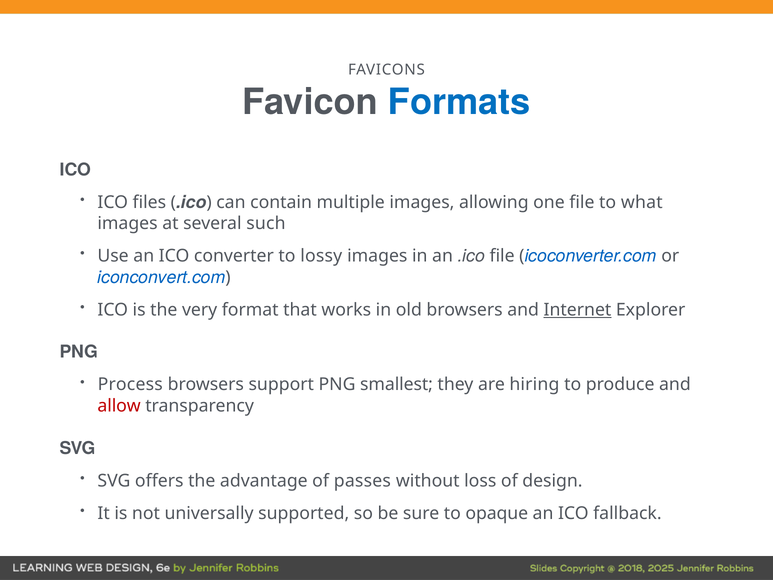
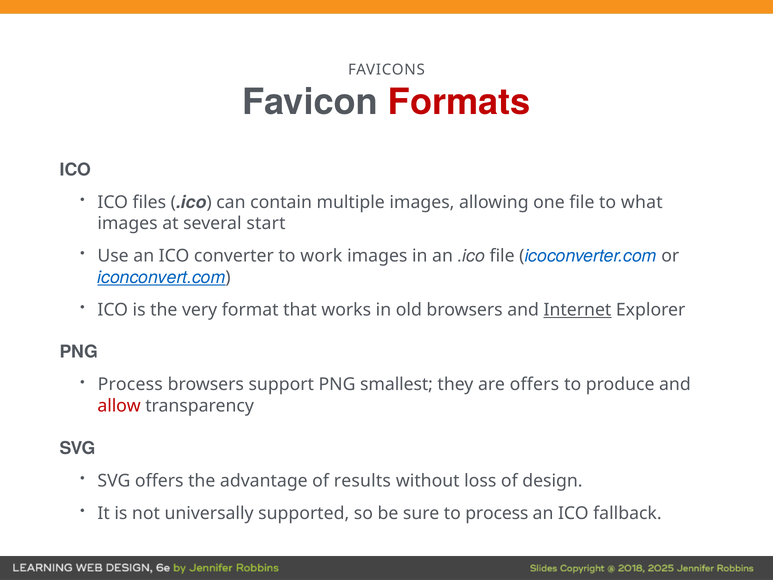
Formats colour: blue -> red (459, 102)
such: such -> start (266, 223)
lossy: lossy -> work (321, 256)
iconconvert.com underline: none -> present (161, 277)
are hiring: hiring -> offers (534, 384)
passes: passes -> results (362, 481)
to opaque: opaque -> process (497, 513)
